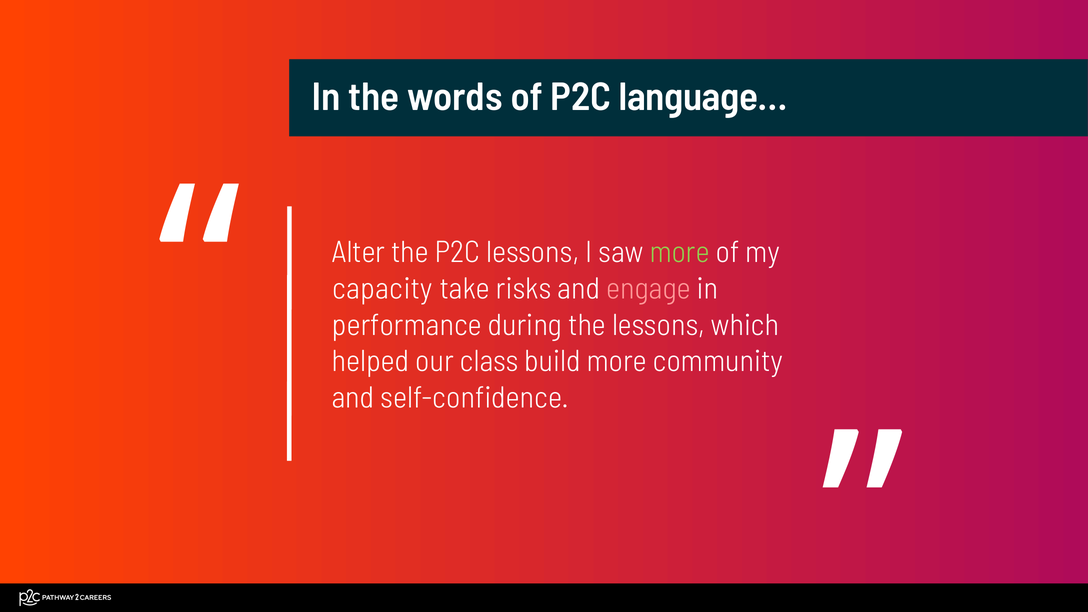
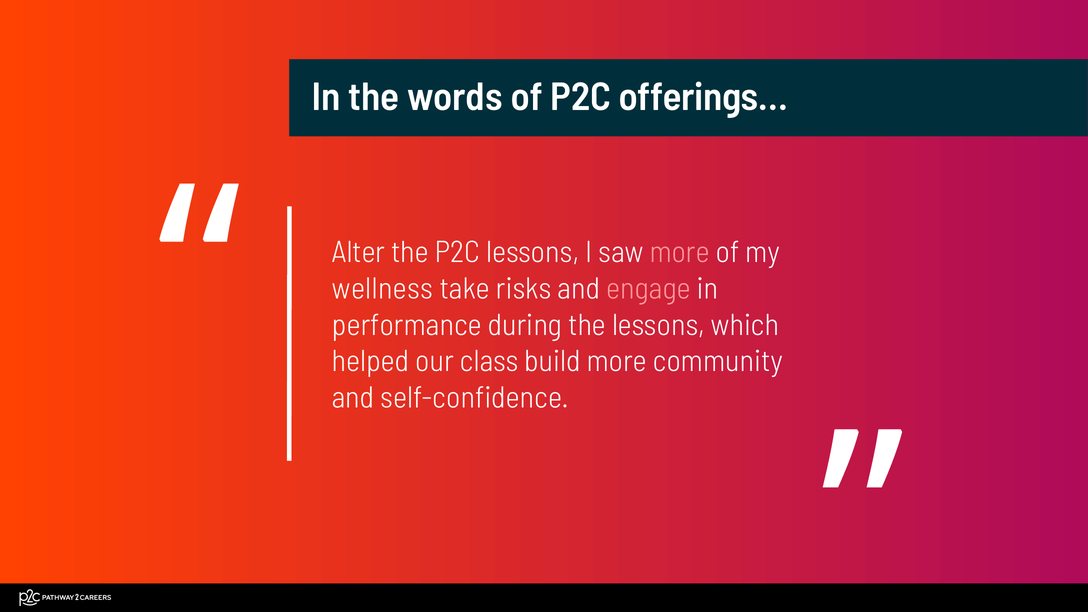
language…: language… -> offerings… (703, 97)
more colour: light green -> pink (680, 253)
capacity: capacity -> wellness (382, 289)
